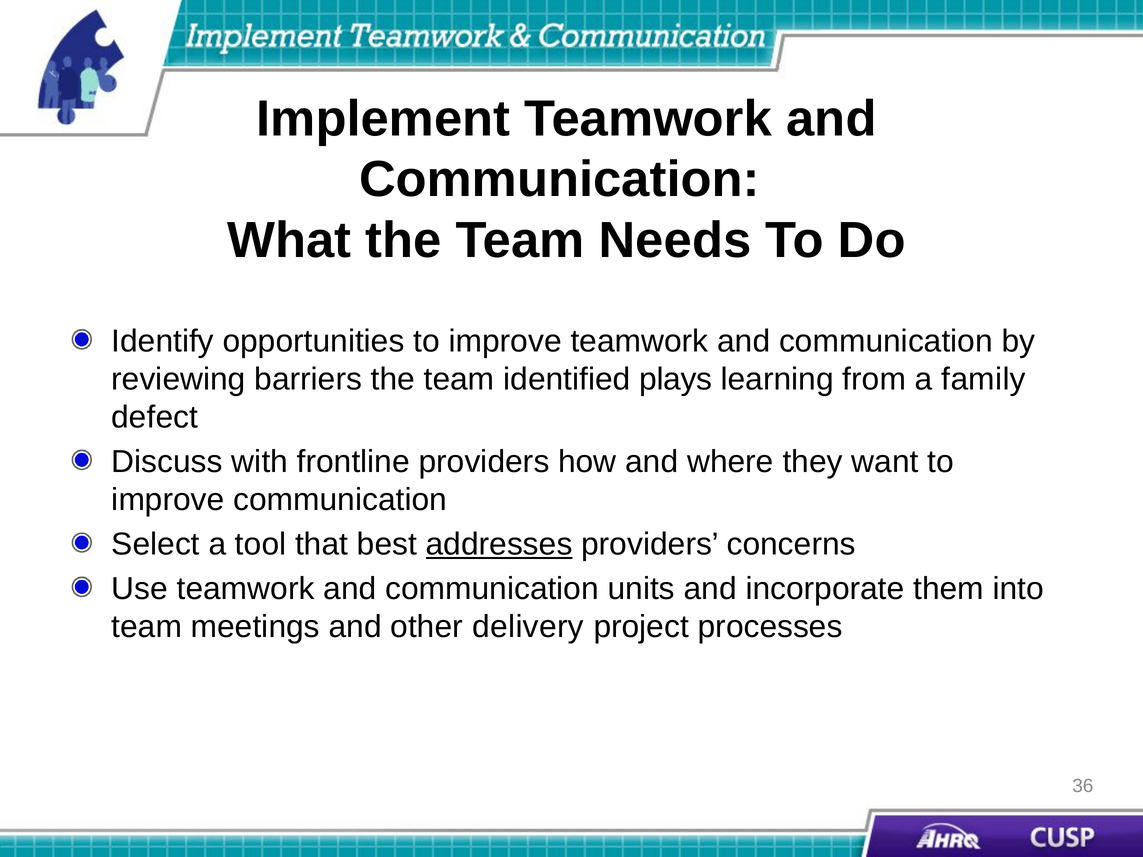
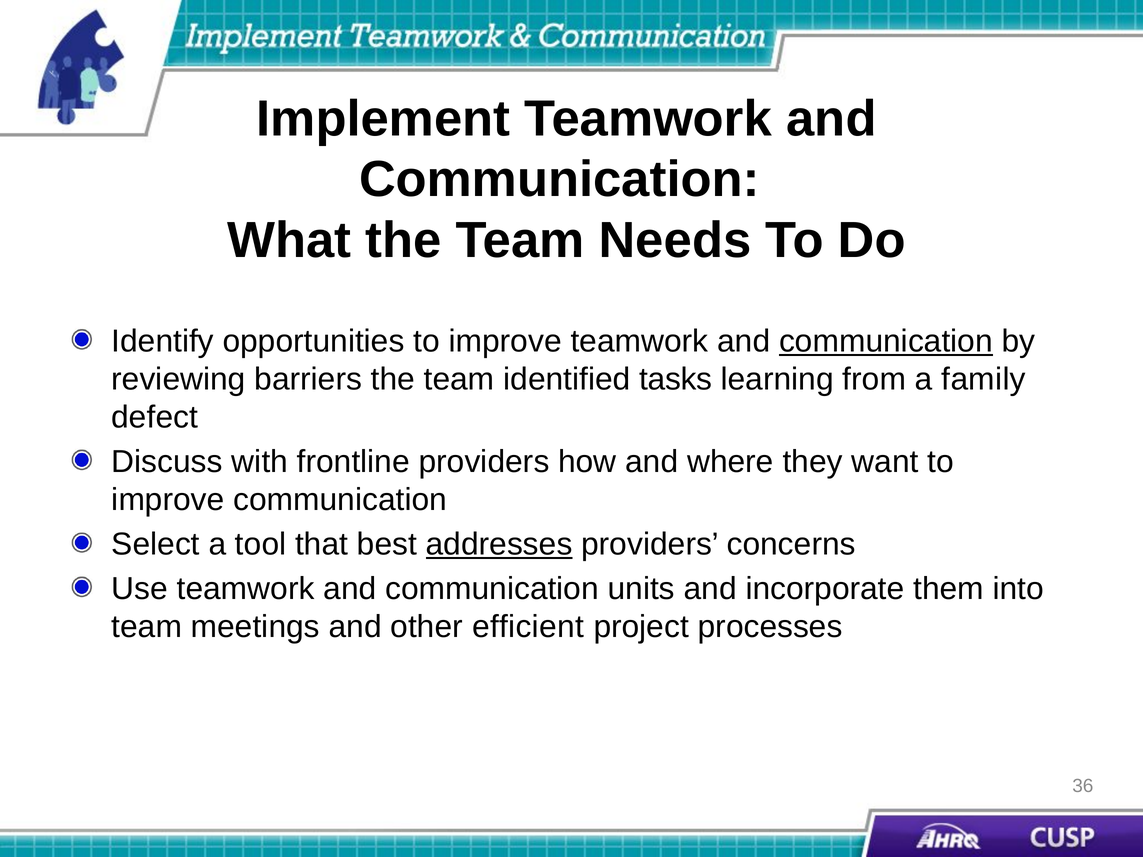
communication underline: none -> present (886, 341)
plays: plays -> tasks (676, 379)
delivery: delivery -> efficient (528, 627)
